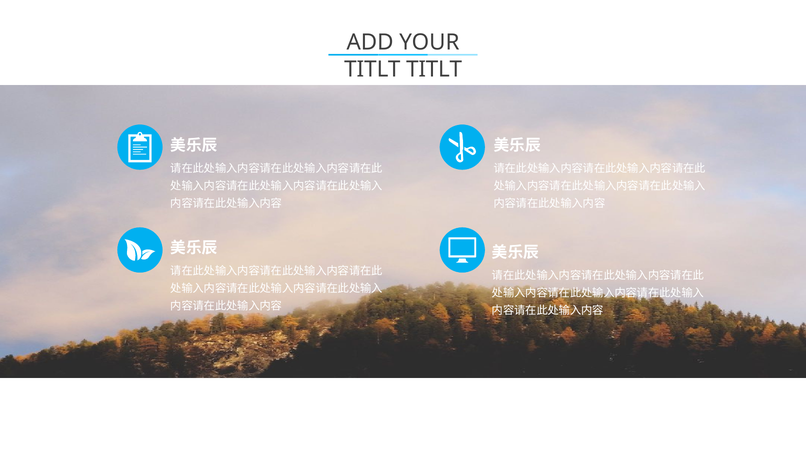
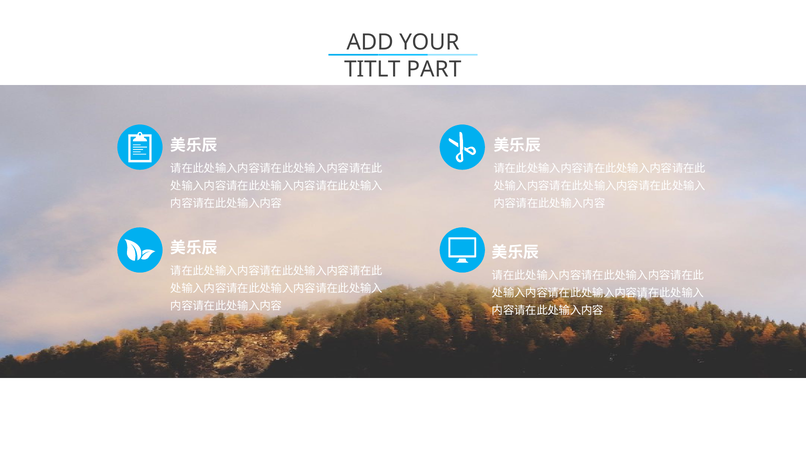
TITLT TITLT: TITLT -> PART (434, 69)
